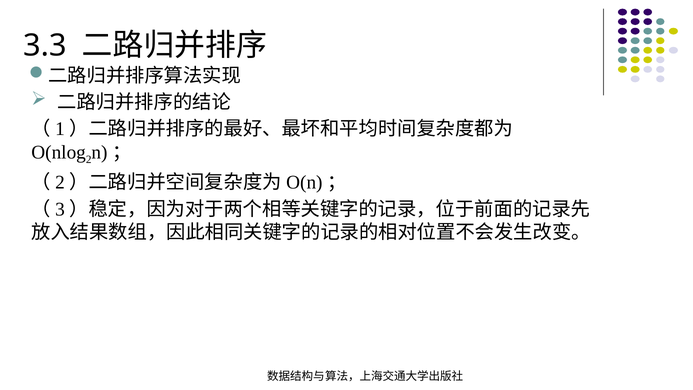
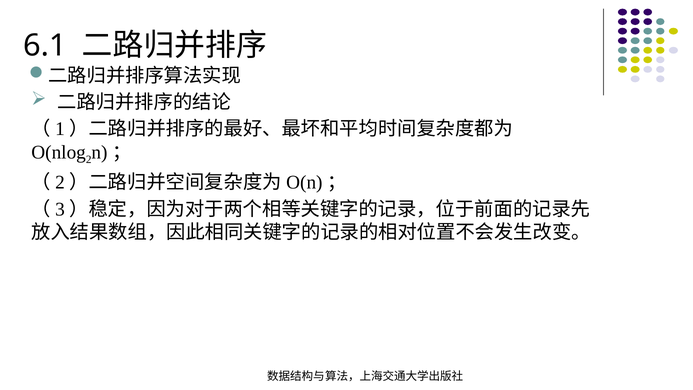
3.3: 3.3 -> 6.1 (45, 46)
